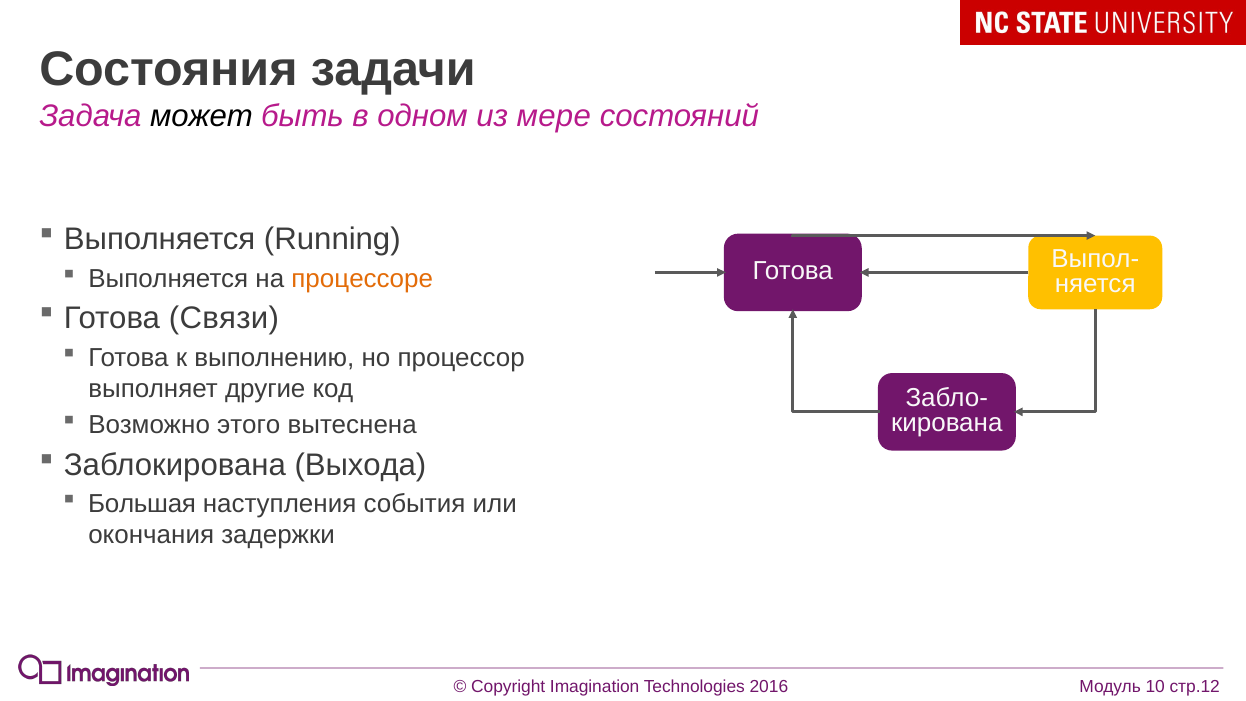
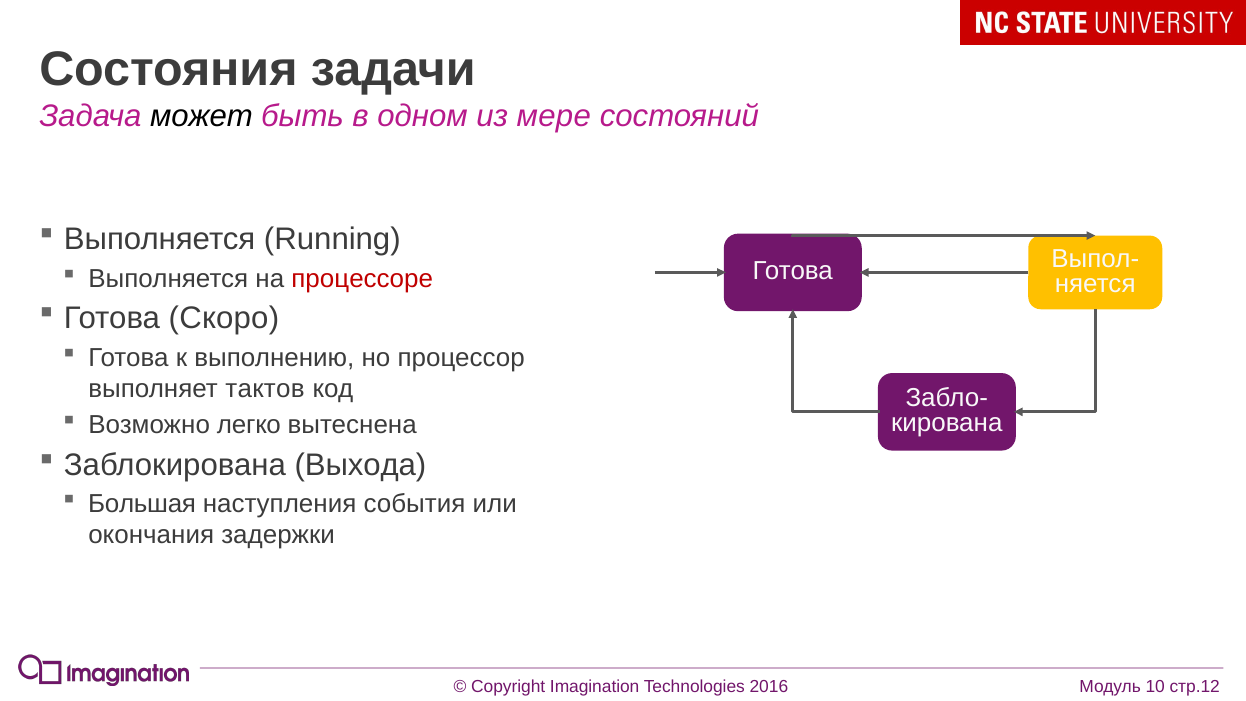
процессоре colour: orange -> red (362, 279)
Связи: Связи -> Скоро (224, 318)
другие: другие -> тактов (265, 389)
этого: этого -> легко (249, 425)
